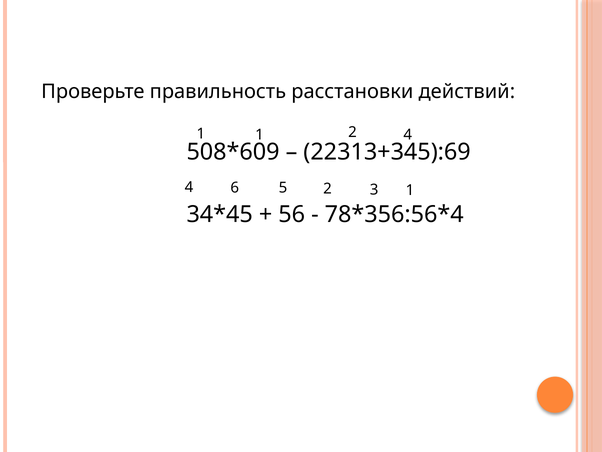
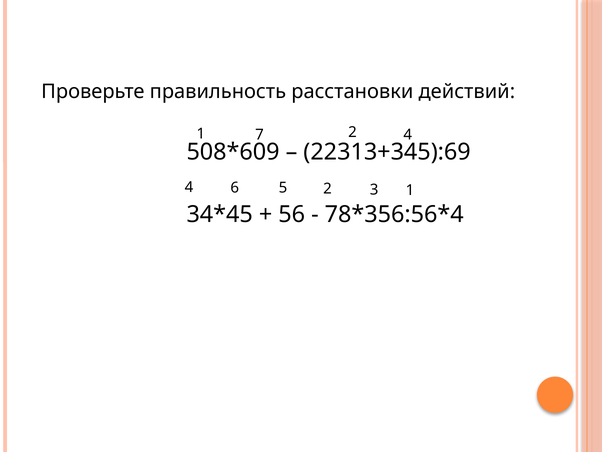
1 1: 1 -> 7 (259, 134)
